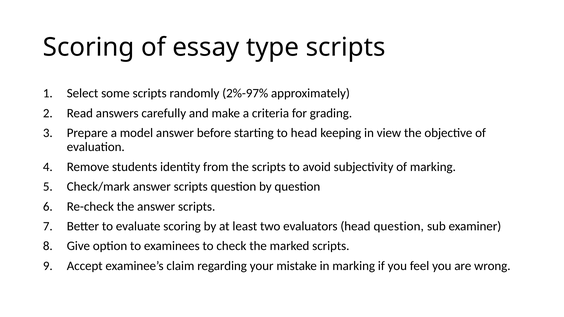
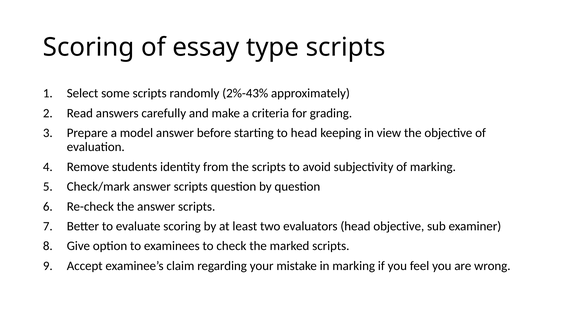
2%-97%: 2%-97% -> 2%-43% (245, 93)
head question: question -> objective (399, 226)
